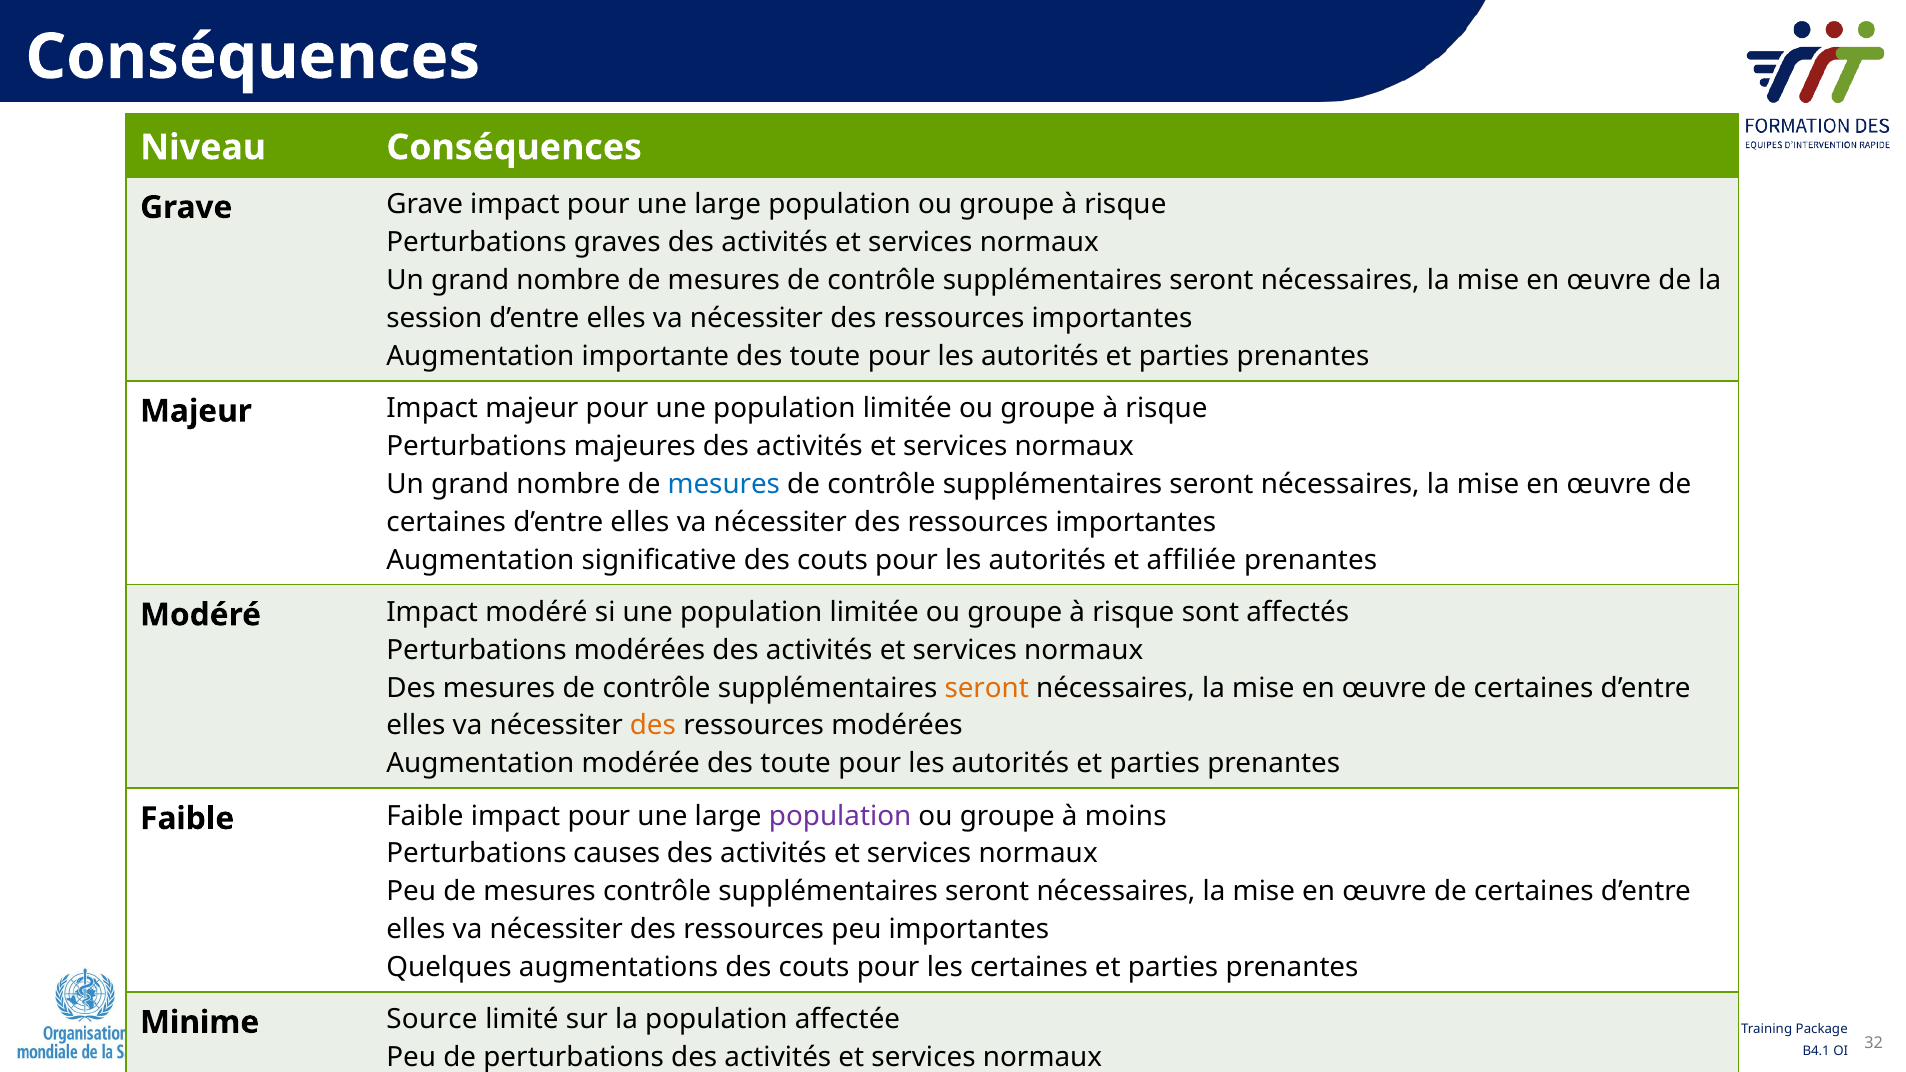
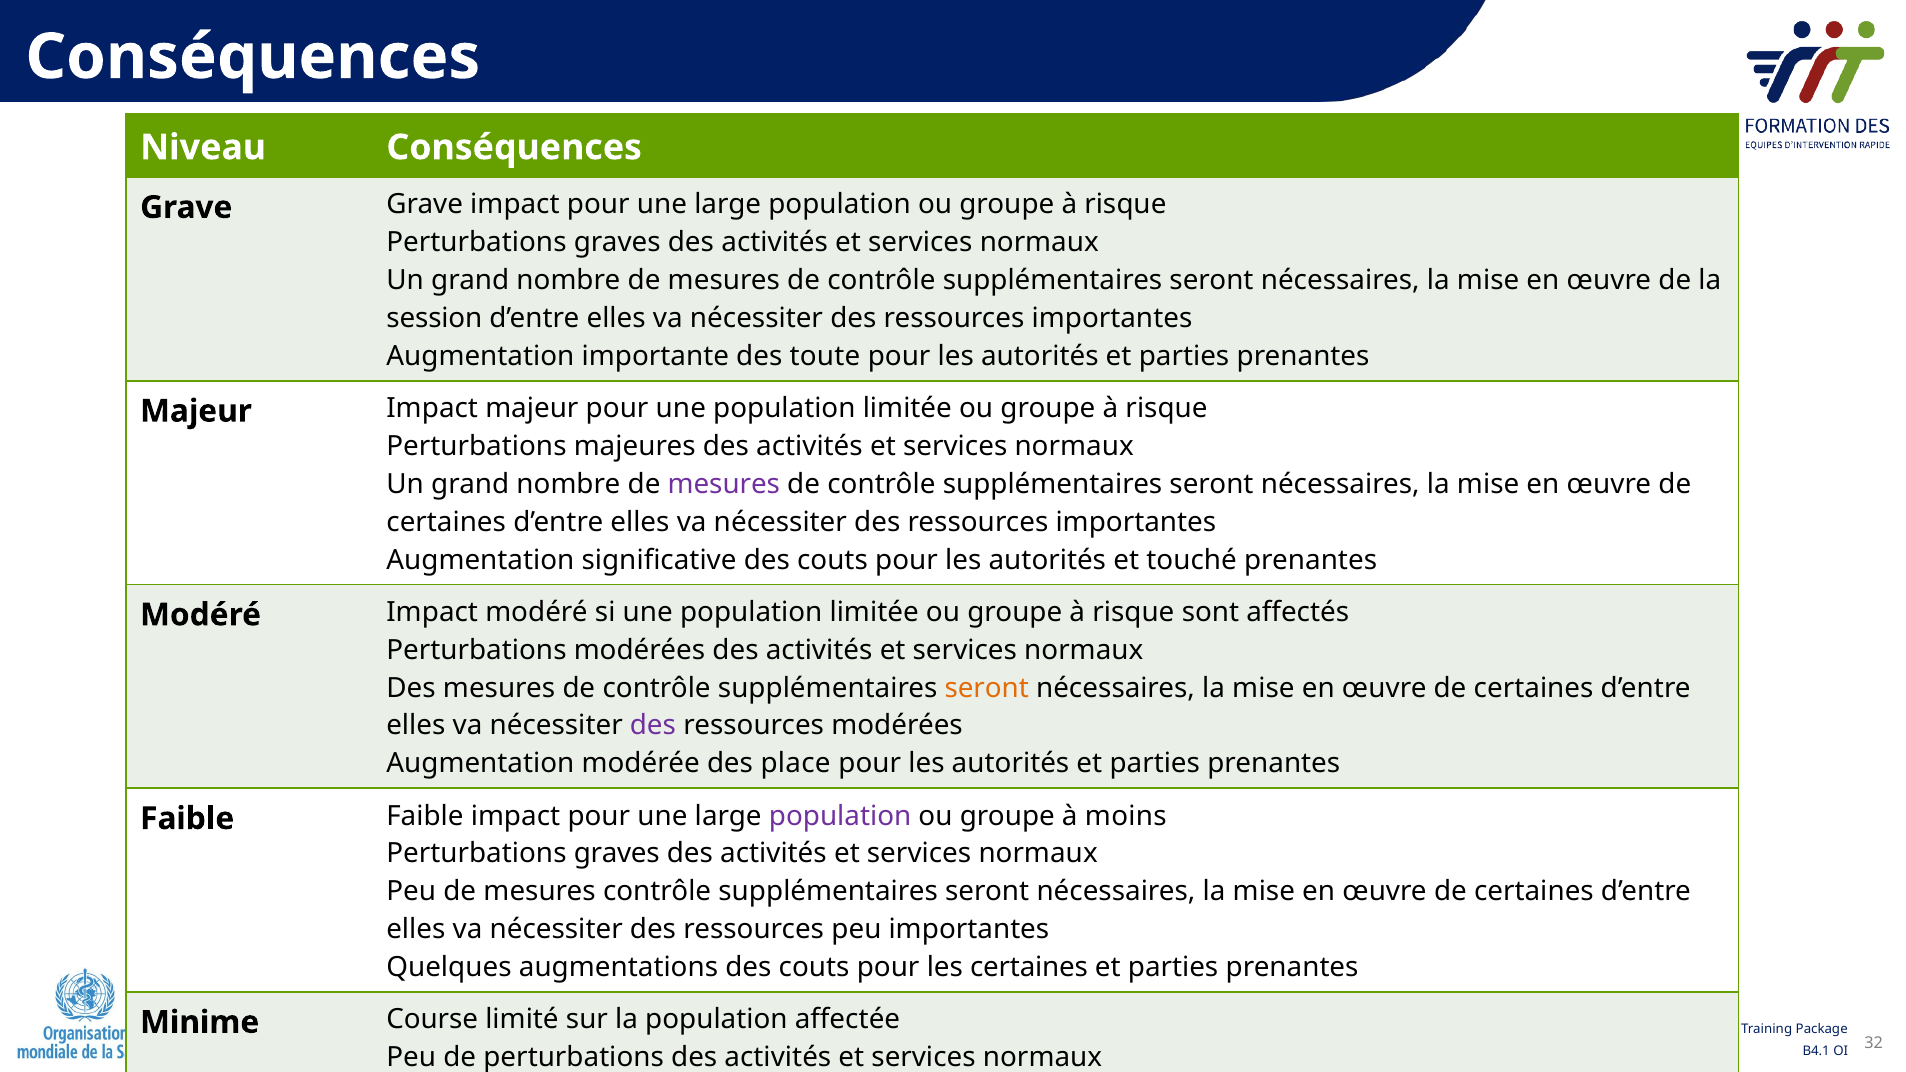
mesures colour: blue -> purple (724, 484)
affiliée: affiliée -> touché (1192, 560)
des colour: orange -> purple (653, 726)
modérée des toute: toute -> place (796, 764)
causes: causes -> graves (617, 854)
Source: Source -> Course (432, 1020)
